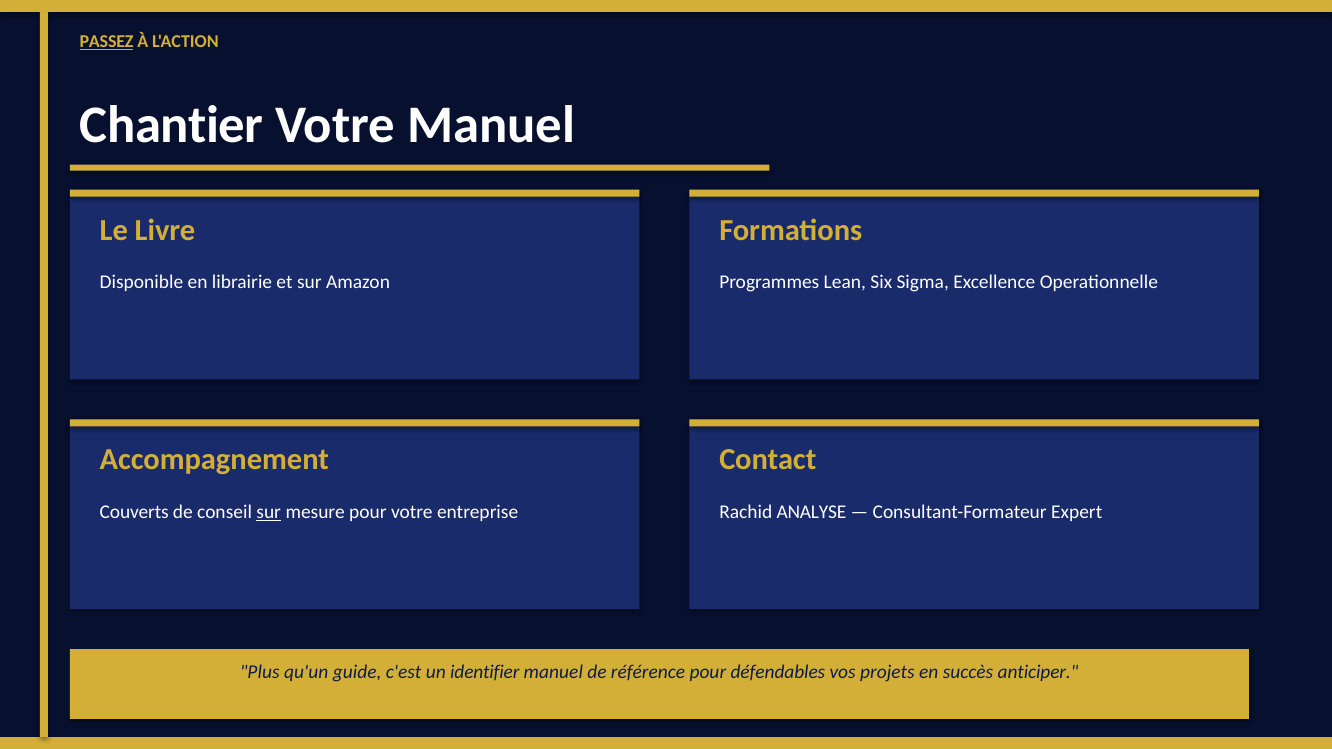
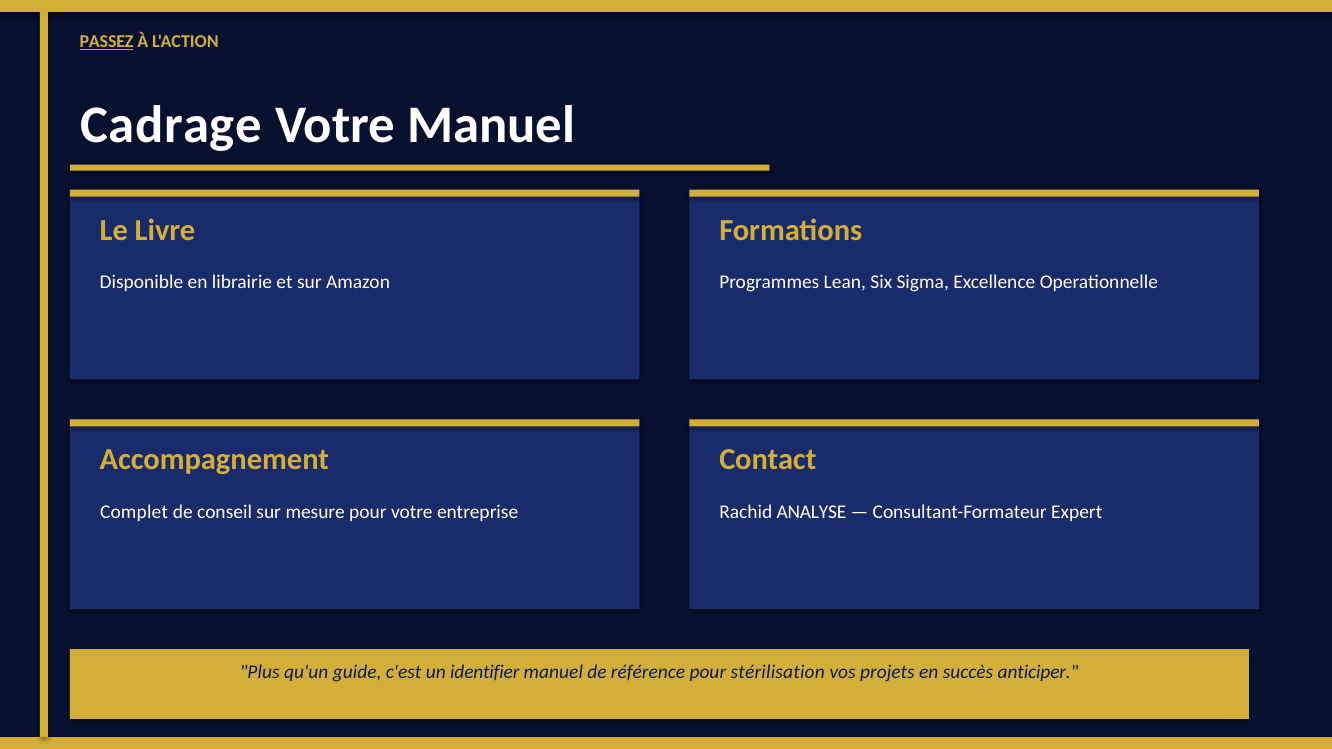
Chantier: Chantier -> Cadrage (171, 125)
Couverts: Couverts -> Complet (134, 513)
sur underline: present -> none (269, 513)
défendables: défendables -> stérilisation (778, 672)
